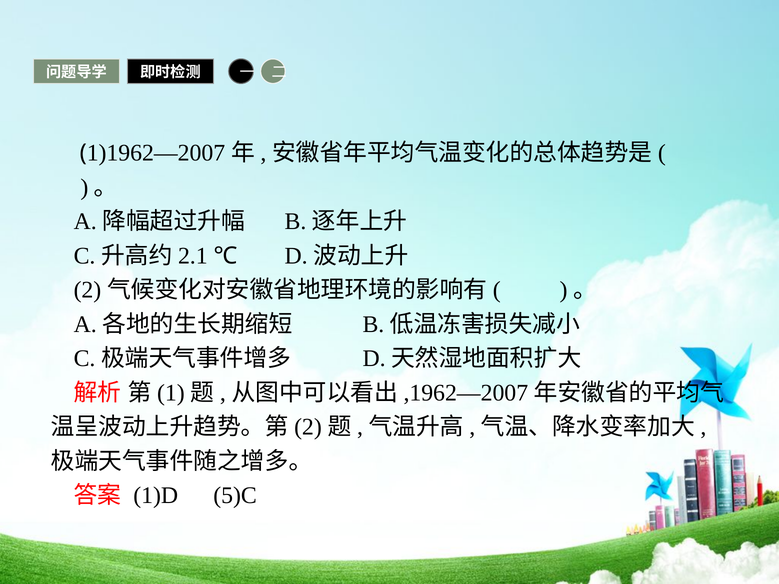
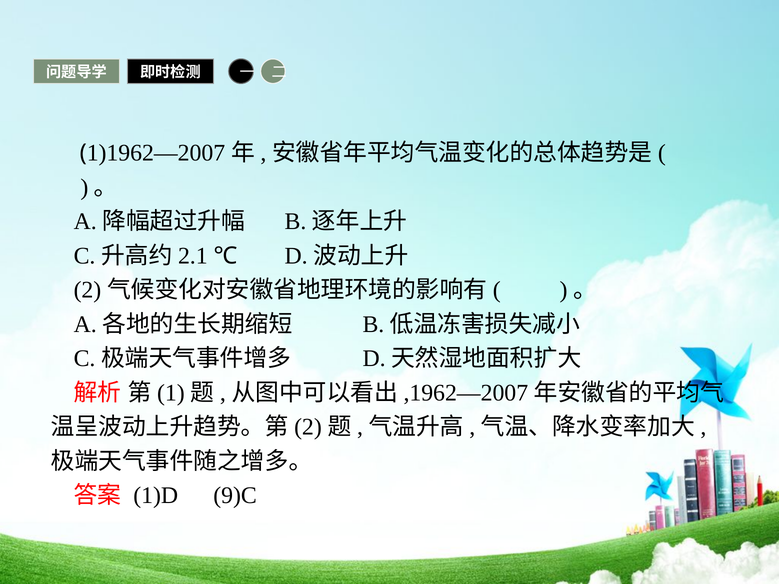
5)C: 5)C -> 9)C (235, 496)
